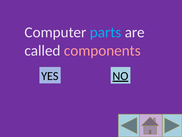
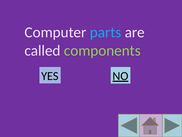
components colour: pink -> light green (102, 50)
